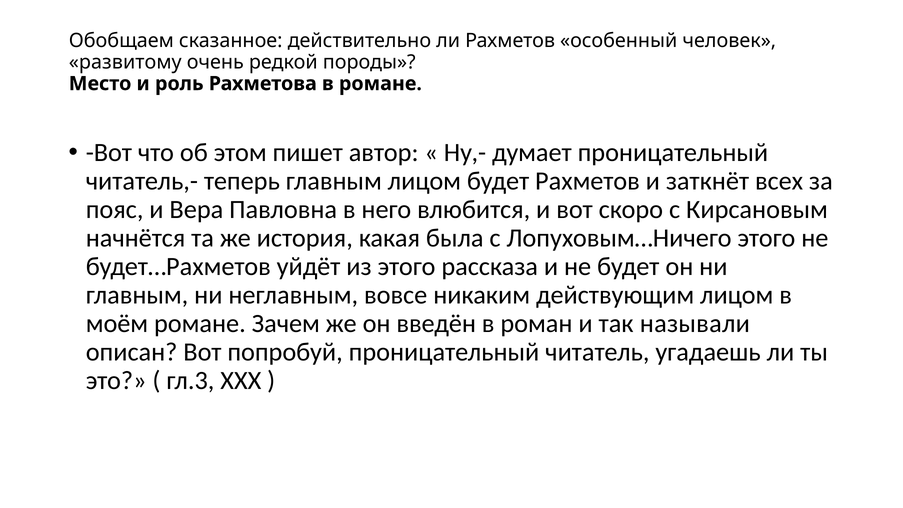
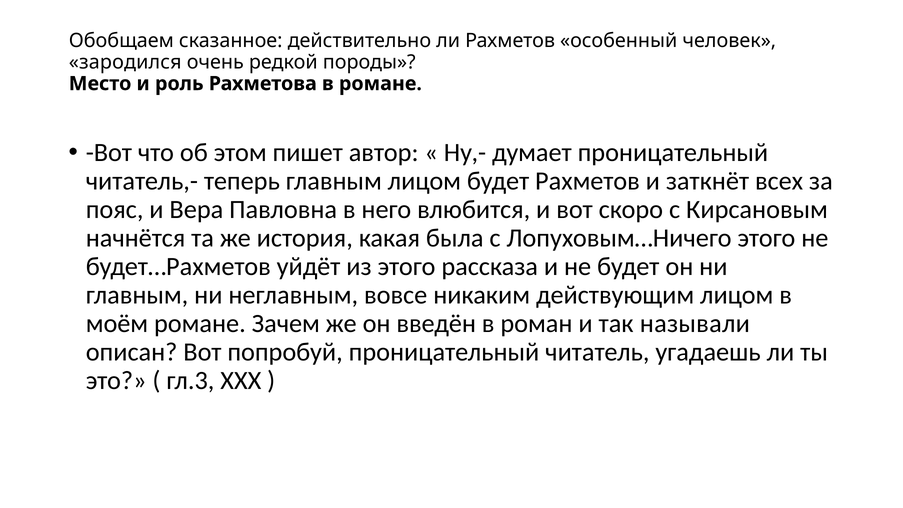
развитому: развитому -> зародился (125, 62)
